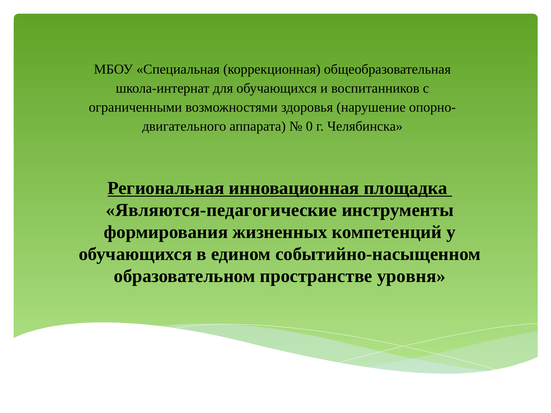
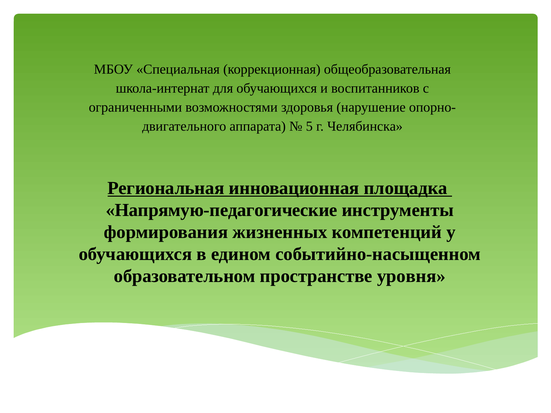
0: 0 -> 5 (309, 126)
Являются-педагогические: Являются-педагогические -> Напрямую-педагогические (222, 210)
